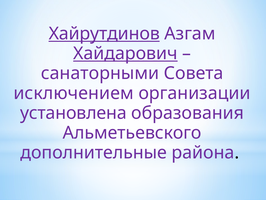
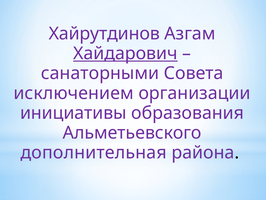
Хайрутдинов underline: present -> none (104, 34)
установлена: установлена -> инициативы (73, 113)
дополнительные: дополнительные -> дополнительная (94, 152)
